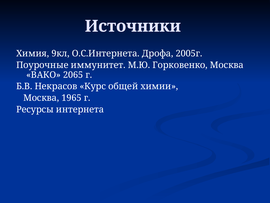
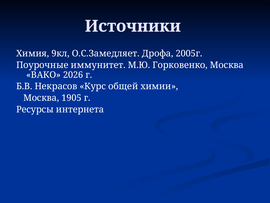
О.С.Интернета: О.С.Интернета -> О.С.Замедляет (106, 53)
2065: 2065 -> 2026 (73, 75)
1965: 1965 -> 1905 (71, 98)
